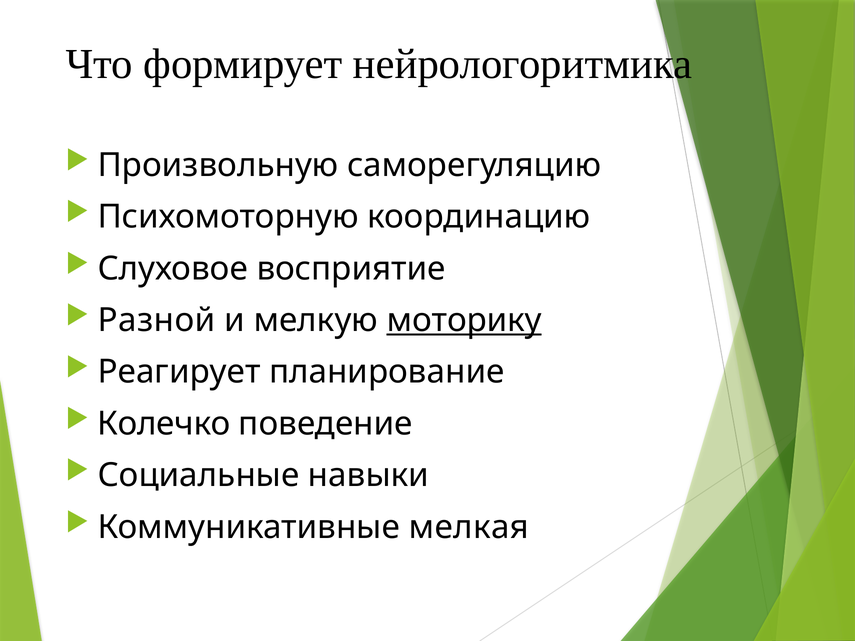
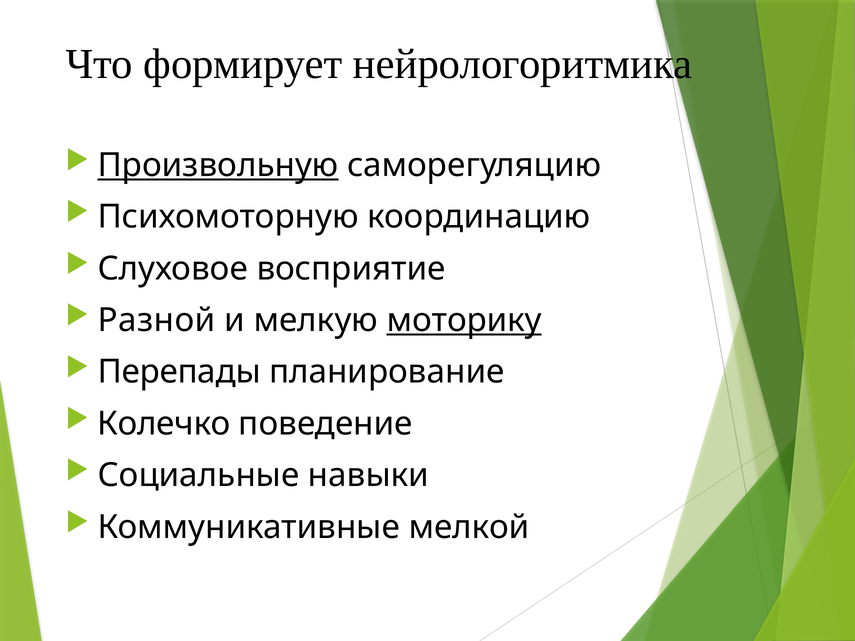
Произвольную underline: none -> present (218, 165)
Реагирует: Реагирует -> Перепады (179, 372)
мелкая: мелкая -> мелкой (469, 527)
